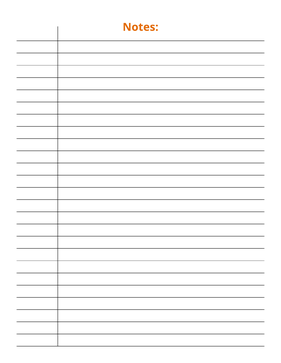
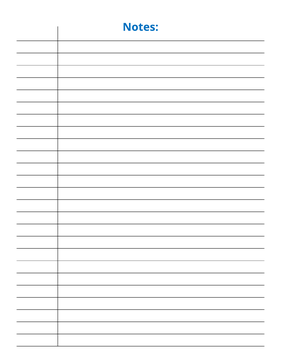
Notes colour: orange -> blue (140, 27)
